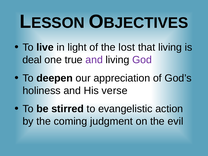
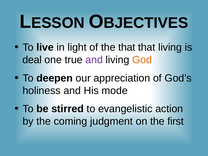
the lost: lost -> that (127, 47)
God colour: purple -> orange (142, 60)
verse: verse -> mode (115, 91)
evil: evil -> first (176, 121)
